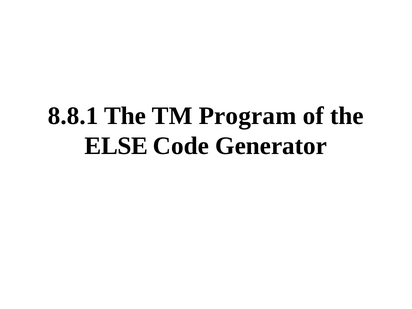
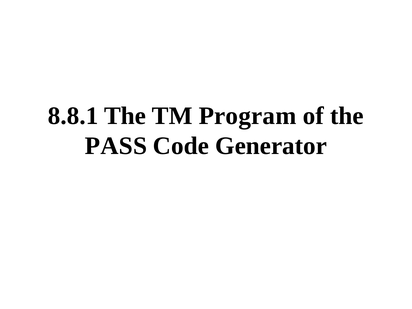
ELSE: ELSE -> PASS (116, 146)
